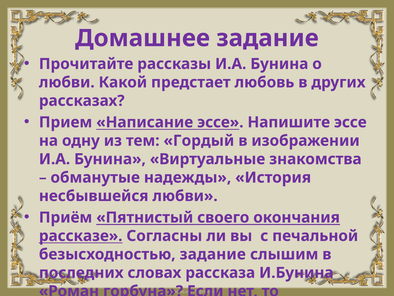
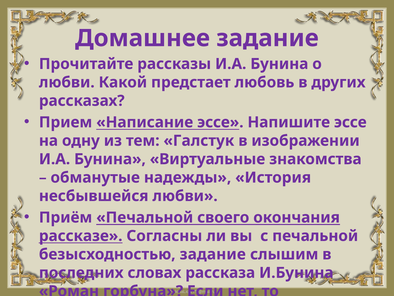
Гордый: Гордый -> Галстук (199, 140)
Приём Пятнистый: Пятнистый -> Печальной (145, 217)
